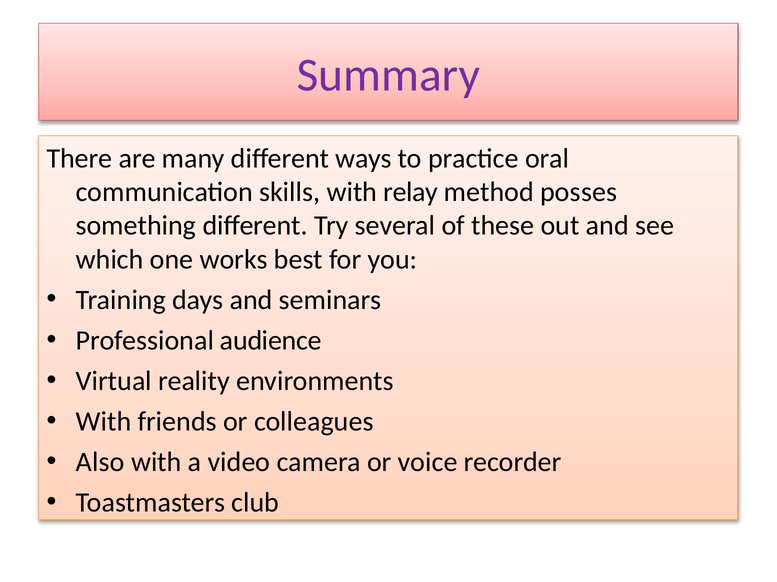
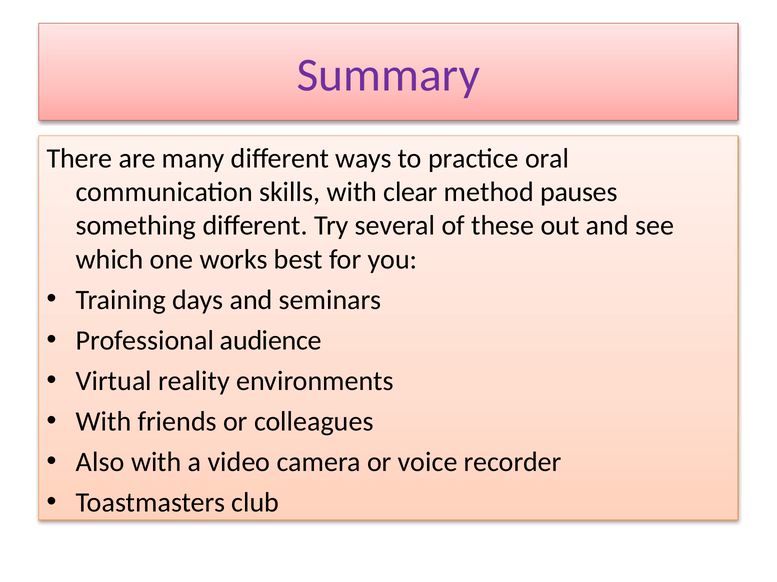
relay: relay -> clear (411, 192)
posses: posses -> pauses (579, 192)
